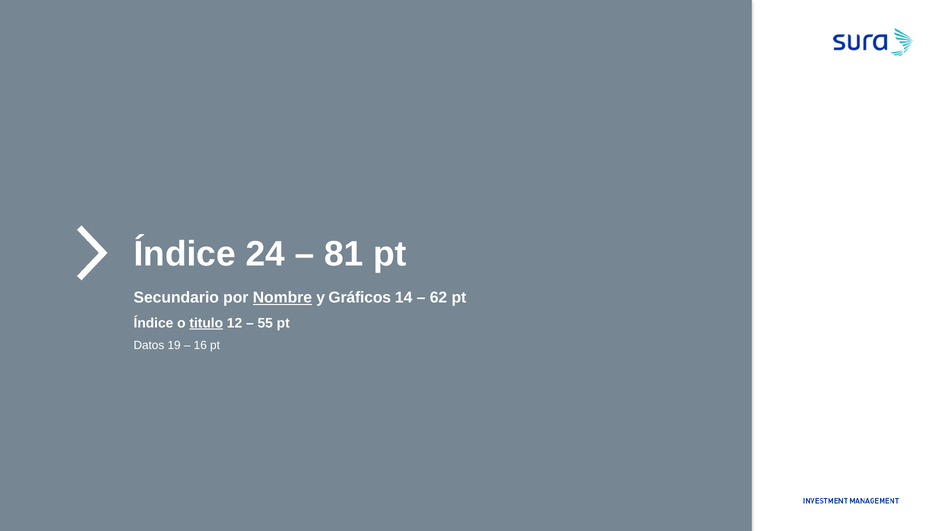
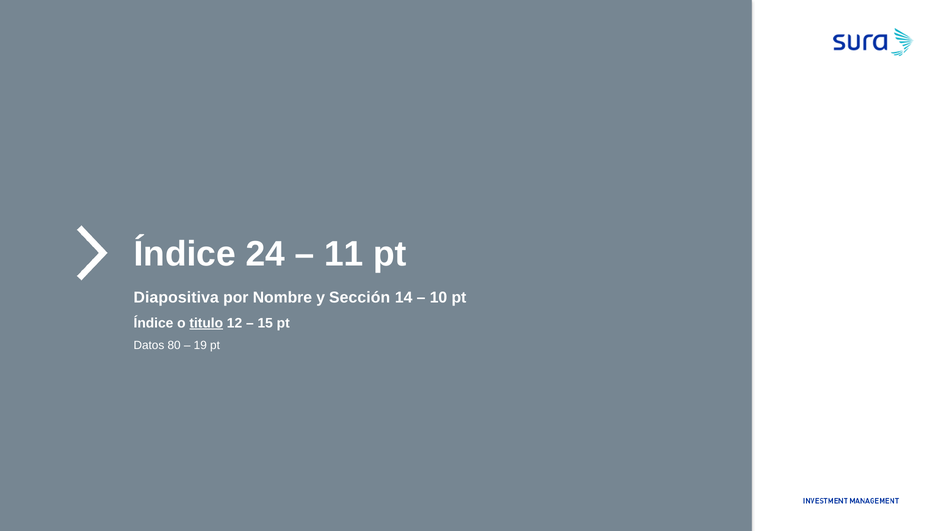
81: 81 -> 11 (344, 254)
Secundario: Secundario -> Diapositiva (176, 298)
Nombre underline: present -> none (282, 298)
Gráficos: Gráficos -> Sección (360, 298)
62: 62 -> 10 (438, 298)
55: 55 -> 15 (265, 323)
19: 19 -> 80 (174, 345)
16: 16 -> 19 (200, 345)
